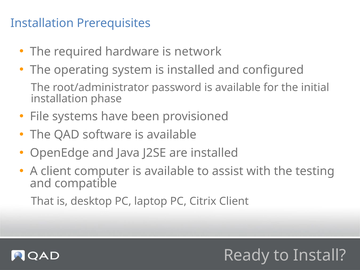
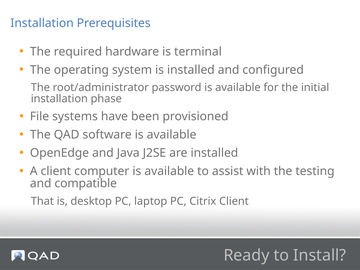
network: network -> terminal (198, 52)
